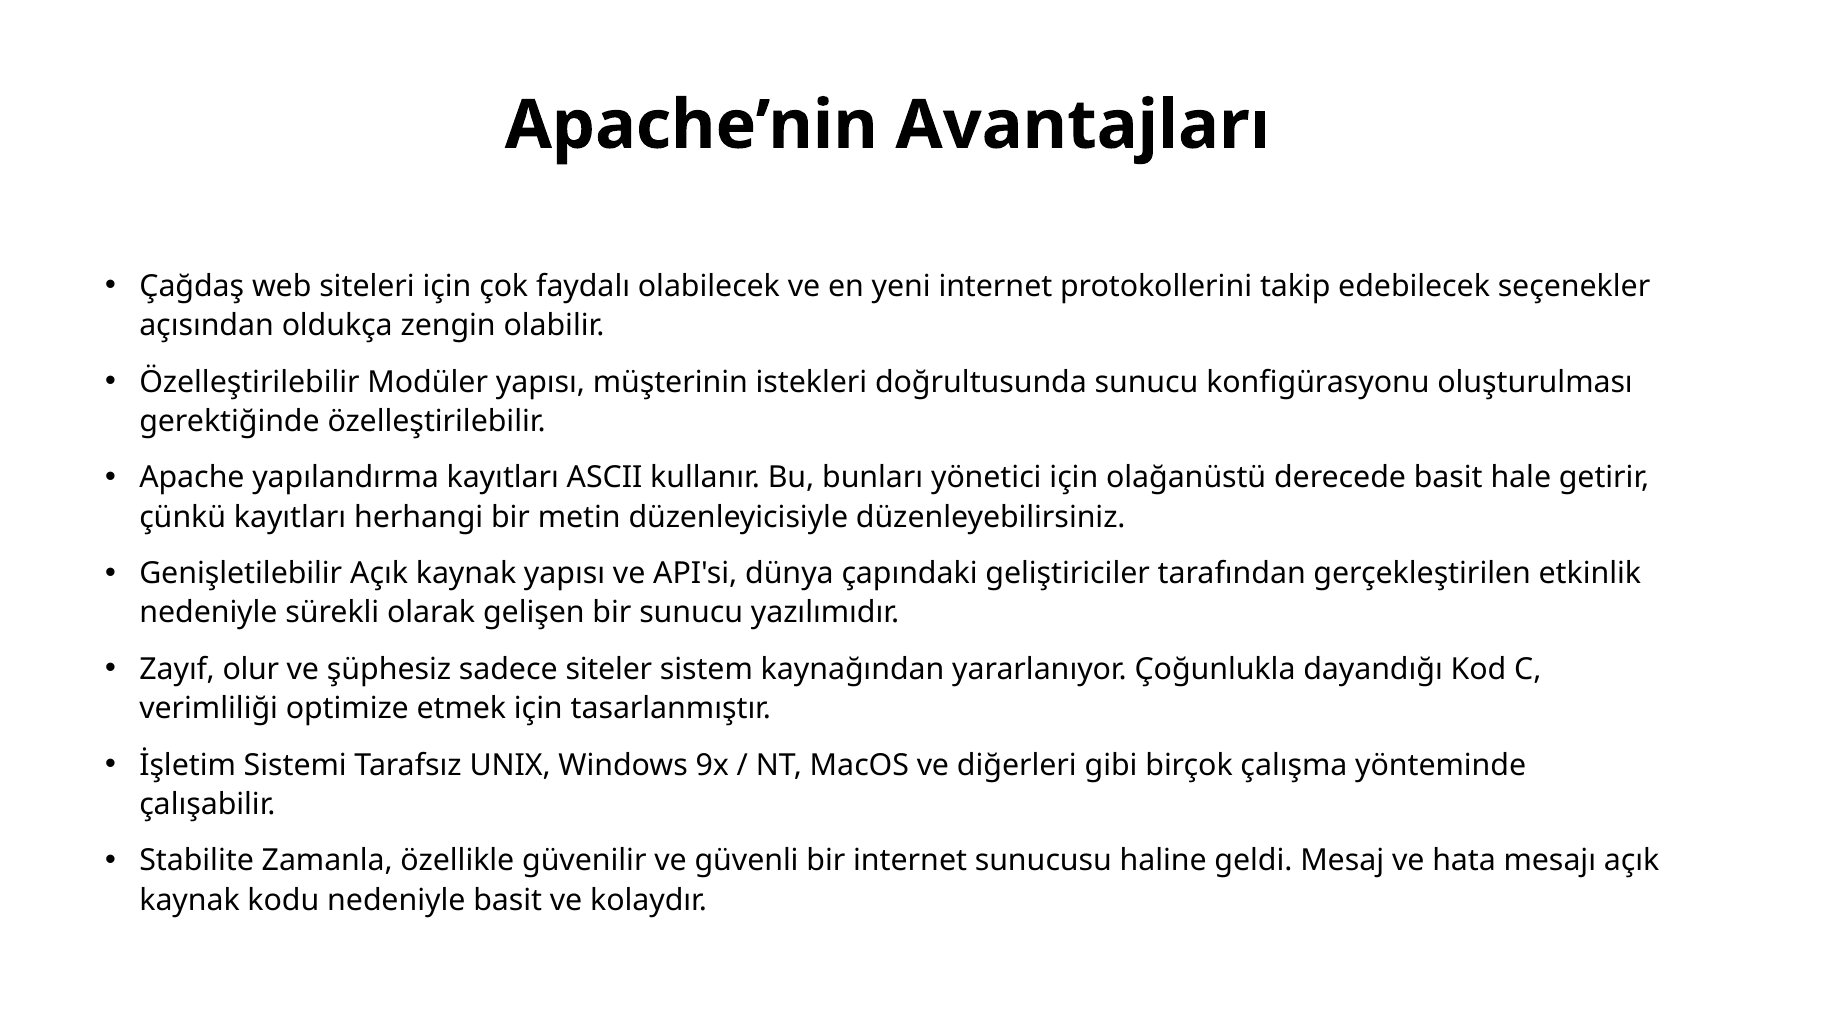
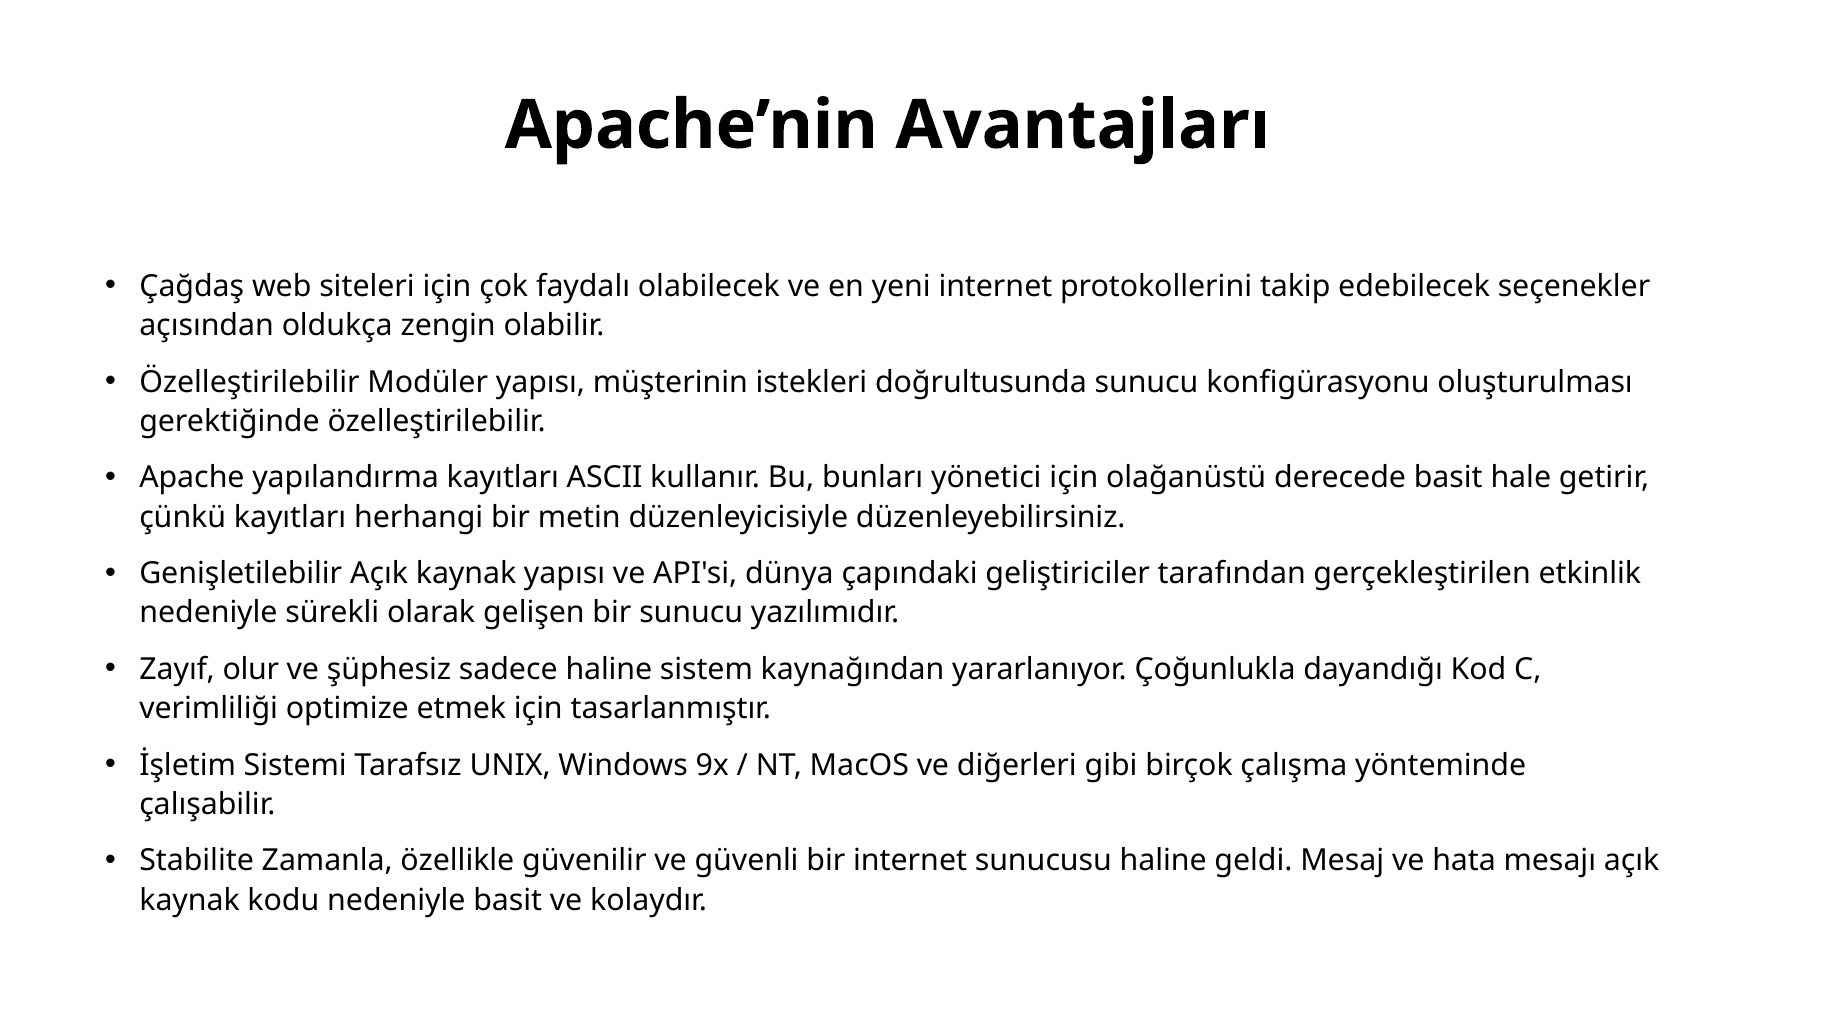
sadece siteler: siteler -> haline (609, 669)
